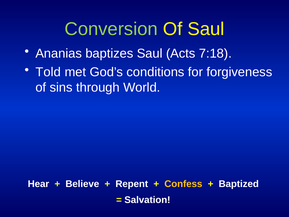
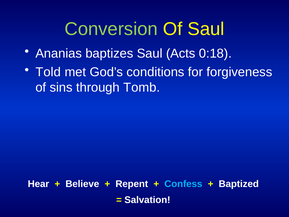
7:18: 7:18 -> 0:18 (215, 53)
World: World -> Tomb (142, 87)
Confess colour: yellow -> light blue (183, 184)
